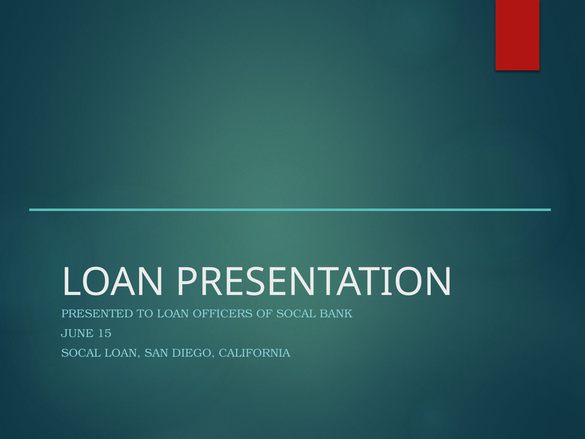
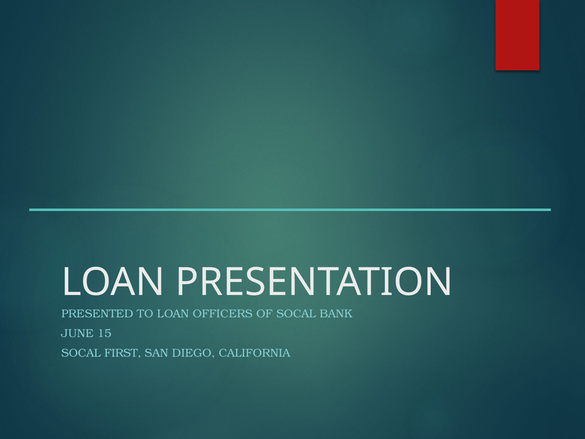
SOCAL LOAN: LOAN -> FIRST (123, 353)
